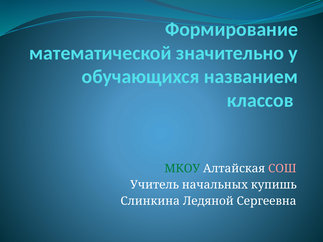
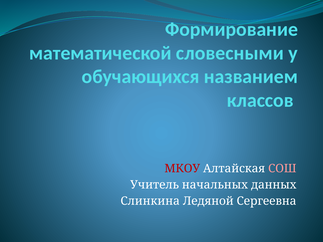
значительно: значительно -> словесными (230, 53)
МКОУ colour: green -> red (182, 169)
купишь: купишь -> данных (274, 185)
